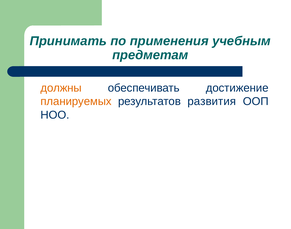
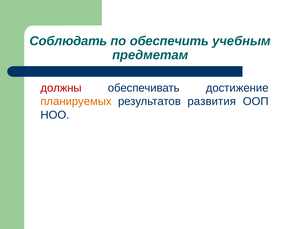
Принимать: Принимать -> Соблюдать (68, 41)
применения: применения -> обеспечить (169, 41)
должны colour: orange -> red (61, 88)
